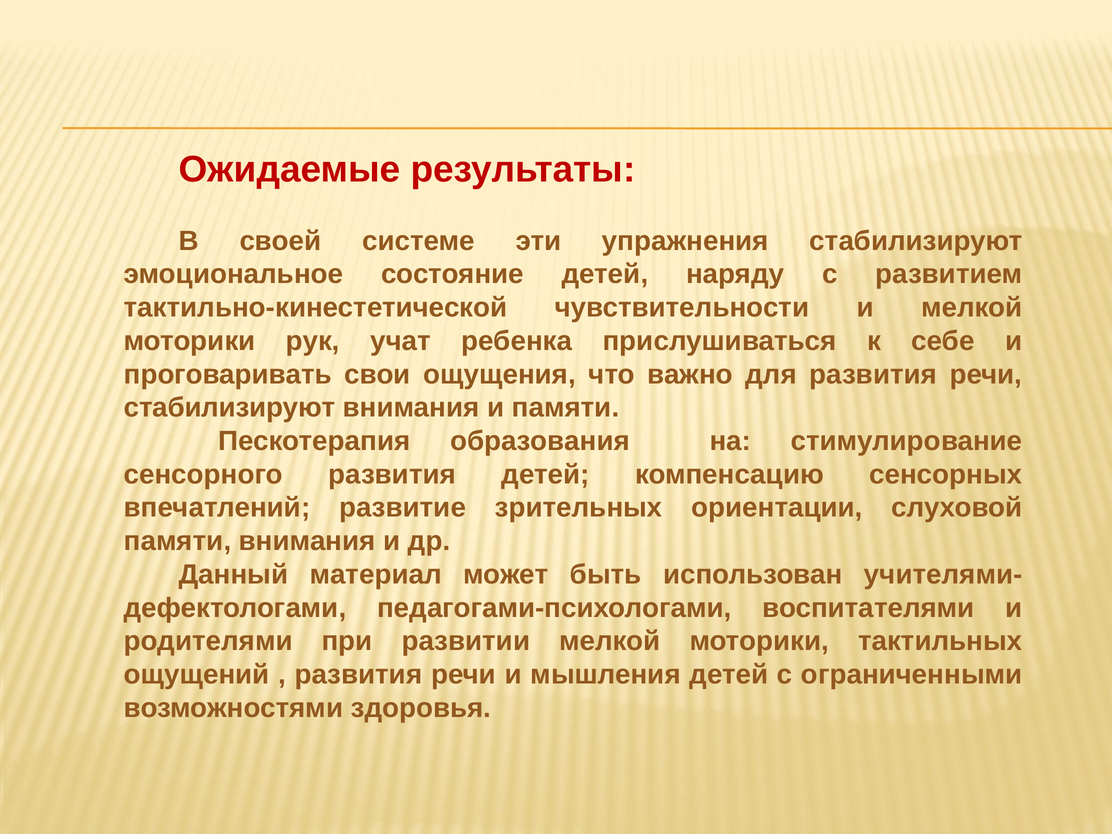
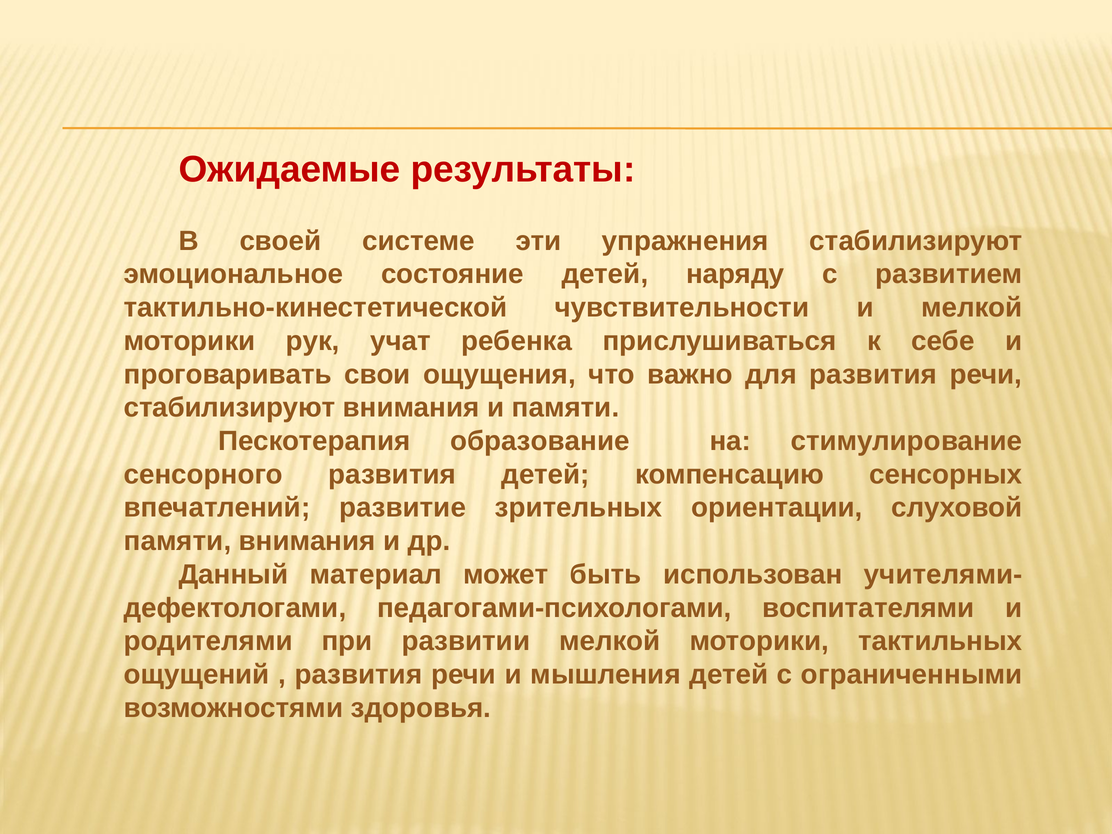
образования: образования -> образование (540, 441)
